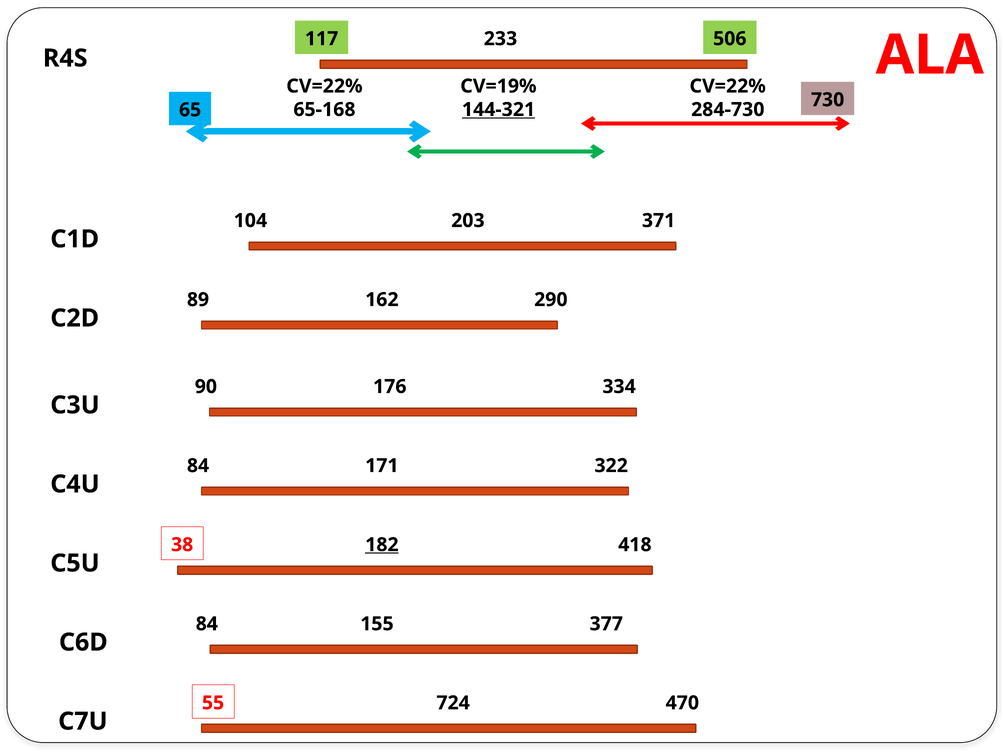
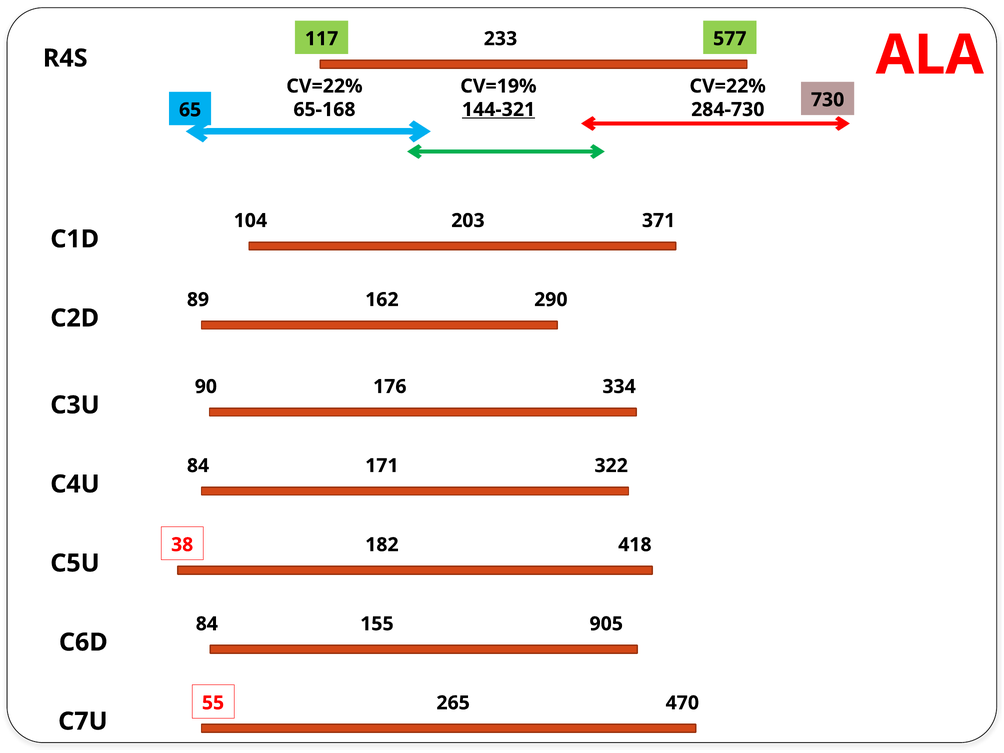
506: 506 -> 577 (730, 39)
182 underline: present -> none (382, 545)
377: 377 -> 905 (606, 624)
724: 724 -> 265 (453, 703)
